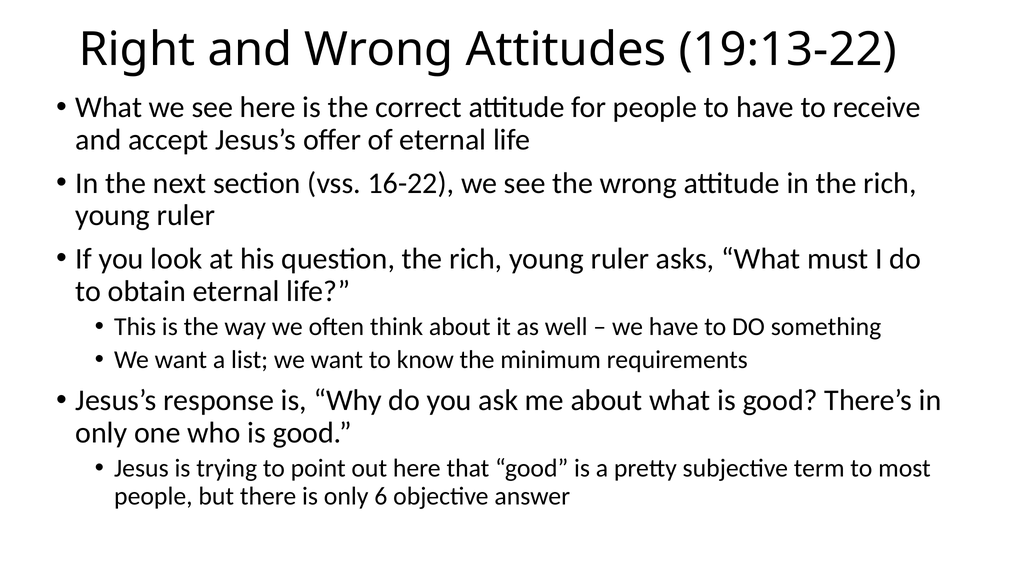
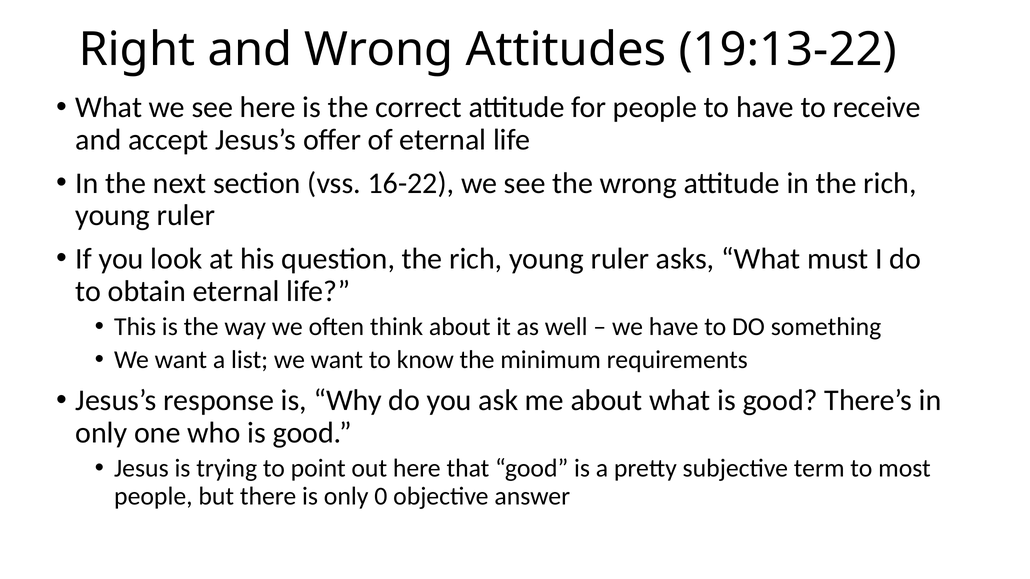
6: 6 -> 0 (381, 497)
